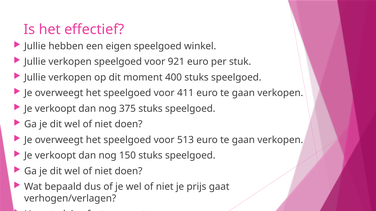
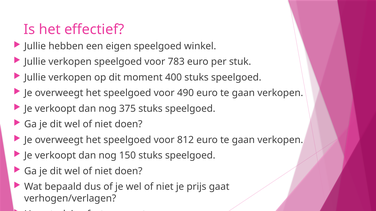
921: 921 -> 783 (176, 62)
411: 411 -> 490 (185, 93)
513: 513 -> 812 (185, 140)
